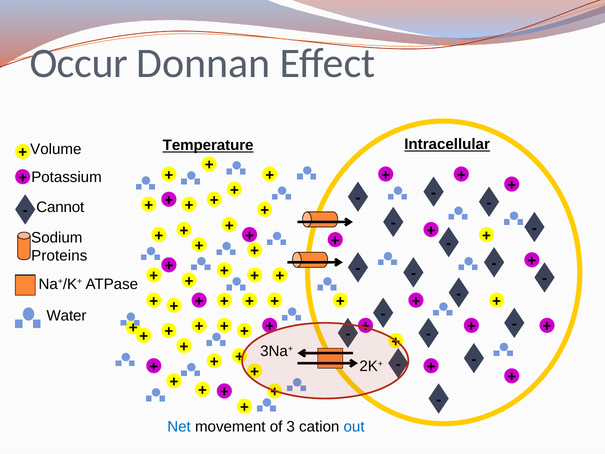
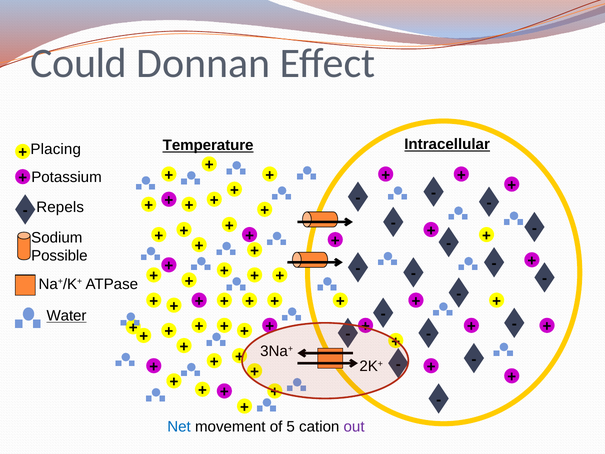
Occur: Occur -> Could (79, 63)
Volume: Volume -> Placing (56, 149)
Cannot: Cannot -> Repels (60, 207)
Proteins: Proteins -> Possible (59, 256)
Water underline: none -> present (67, 316)
3: 3 -> 5 (291, 427)
out colour: blue -> purple (354, 427)
